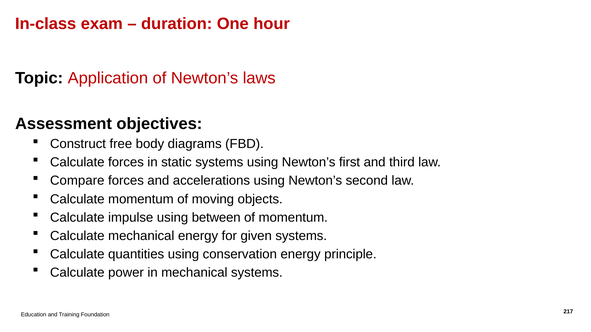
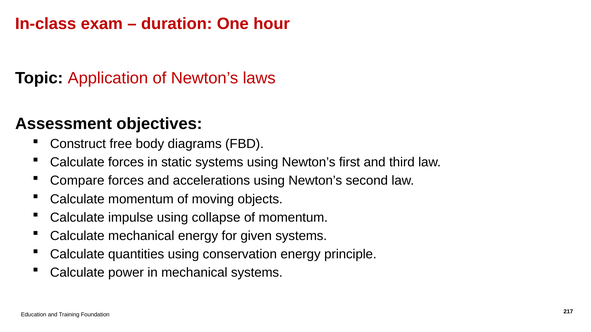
between: between -> collapse (216, 218)
